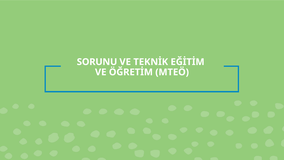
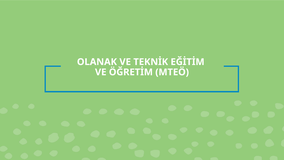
SORUNU: SORUNU -> OLANAK (97, 62)
